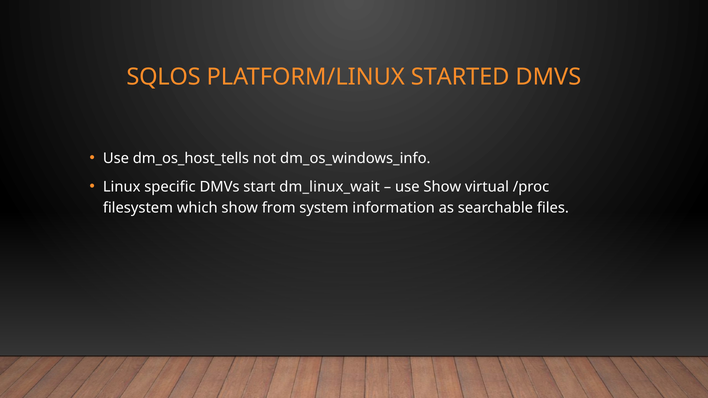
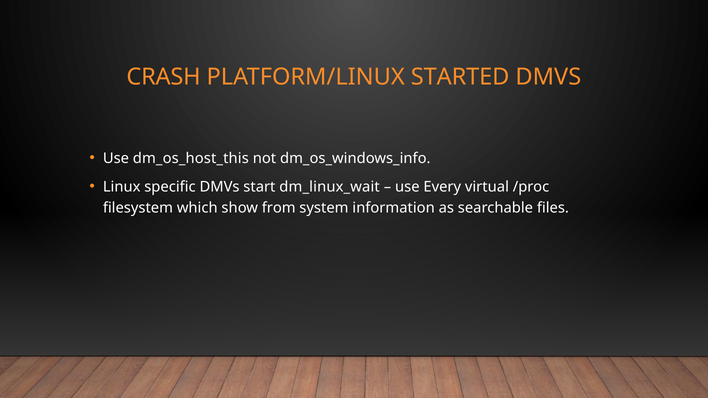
SQLOS: SQLOS -> CRASH (164, 77)
dm_os_host_tells: dm_os_host_tells -> dm_os_host_this (191, 158)
use Show: Show -> Every (442, 187)
